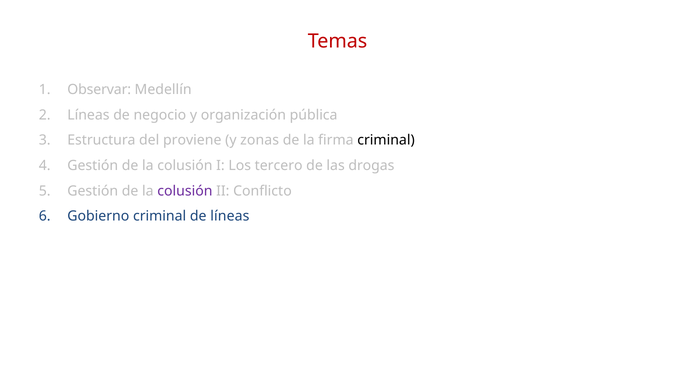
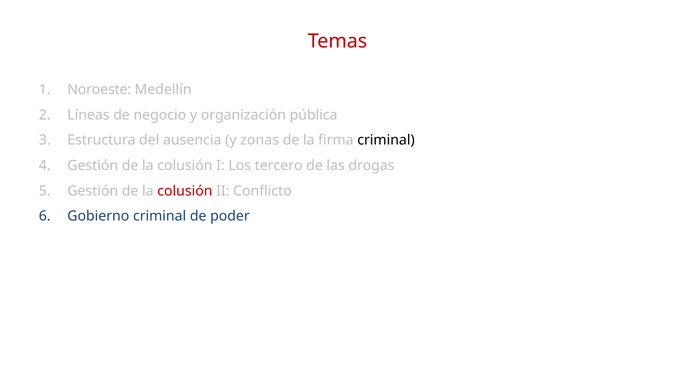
Observar: Observar -> Noroeste (99, 90)
proviene: proviene -> ausencia (192, 140)
colusión colour: purple -> red (185, 191)
de líneas: líneas -> poder (230, 216)
